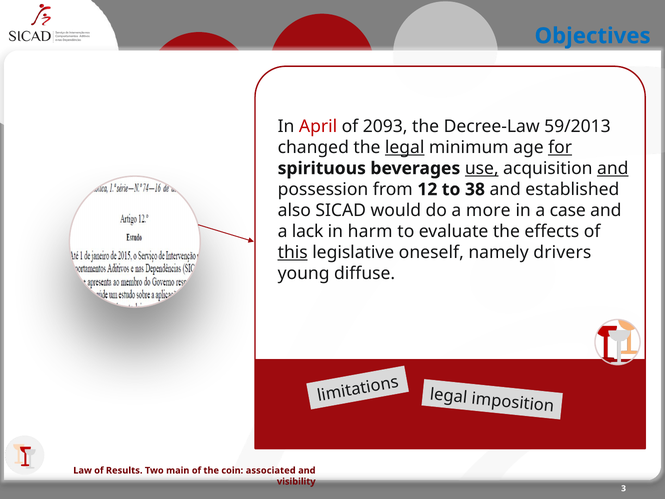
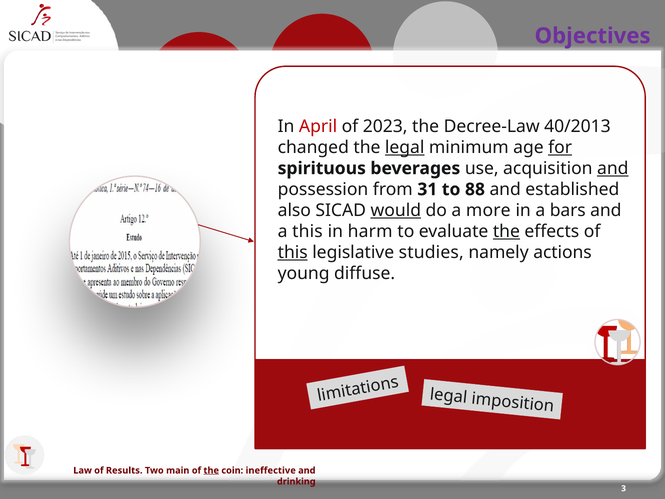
Objectives colour: blue -> purple (593, 36)
2093: 2093 -> 2023 (385, 126)
59/2013: 59/2013 -> 40/2013 (578, 126)
use underline: present -> none (482, 168)
12: 12 -> 31 (427, 189)
38: 38 -> 88 (475, 189)
would underline: none -> present (396, 210)
case: case -> bars (568, 210)
a lack: lack -> this (307, 231)
the underline: none -> present (506, 231)
oneself: oneself -> studies (431, 252)
drivers: drivers -> actions (562, 252)
the underline: none -> present (211, 470)
associated: associated -> ineffective (271, 470)
visibility: visibility -> drinking (296, 481)
